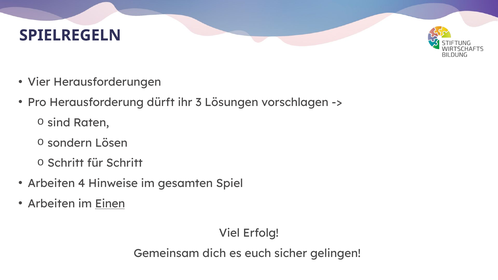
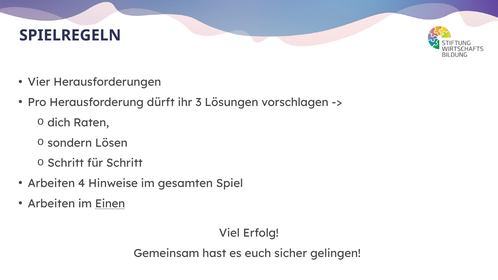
sind: sind -> dich (59, 123)
dich: dich -> hast (214, 254)
